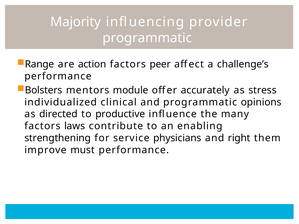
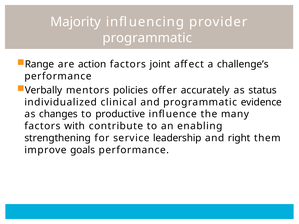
peer: peer -> joint (160, 64)
Bolsters: Bolsters -> Verbally (44, 90)
module: module -> policies (131, 90)
stress: stress -> status (263, 90)
opinions: opinions -> evidence (261, 102)
directed: directed -> changes (58, 114)
laws: laws -> with (75, 126)
physicians: physicians -> leadership (177, 138)
must: must -> goals (83, 150)
